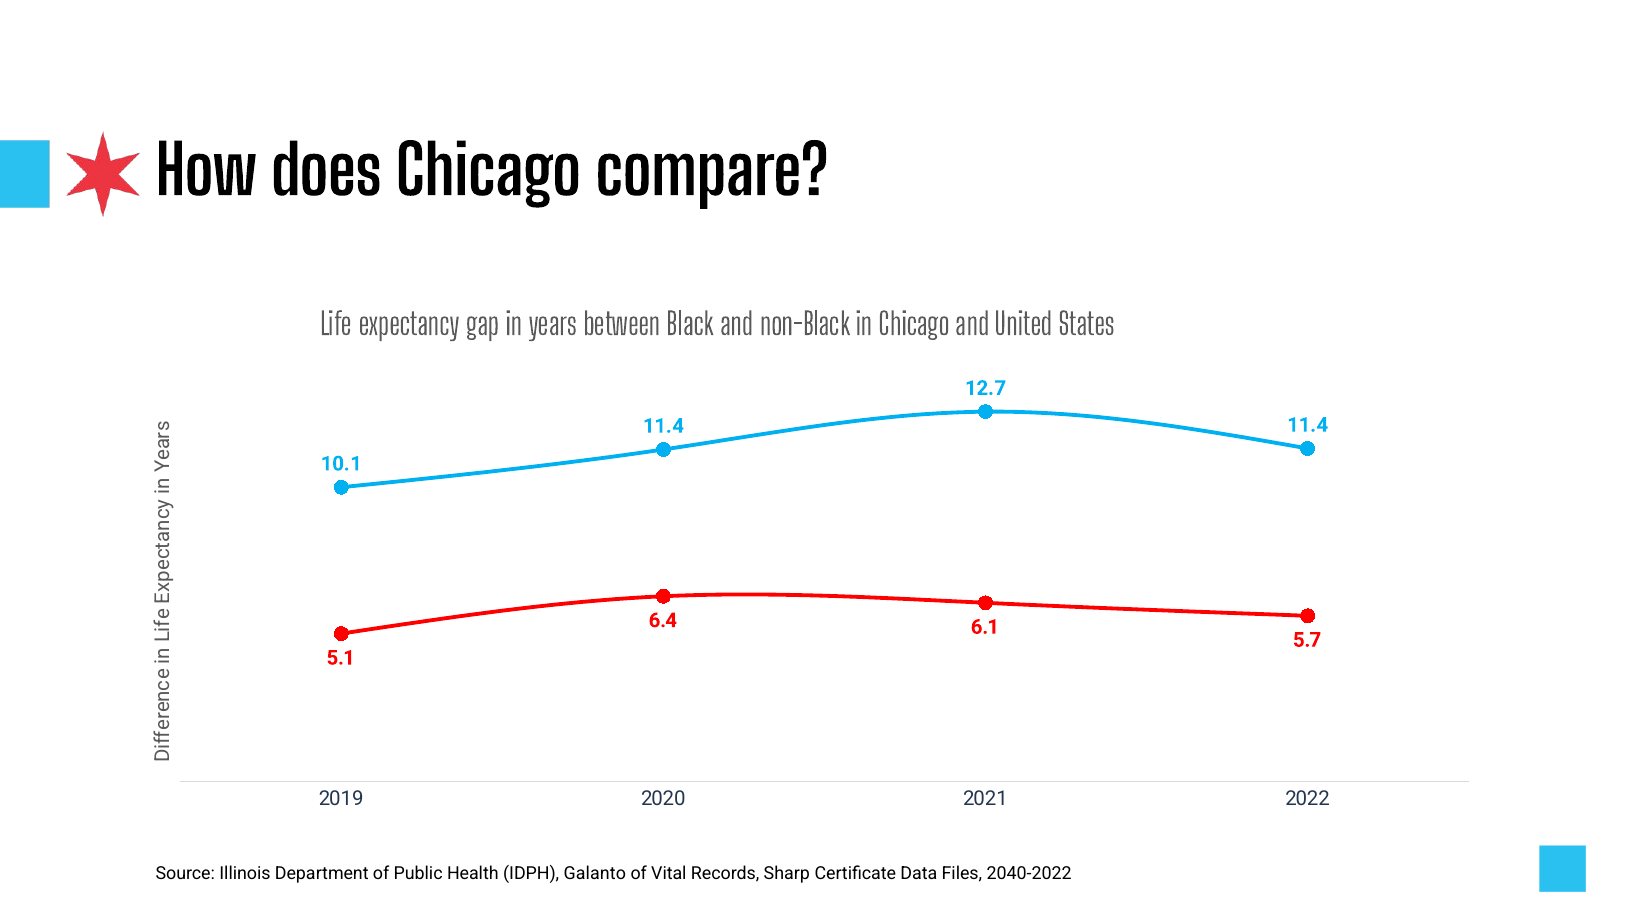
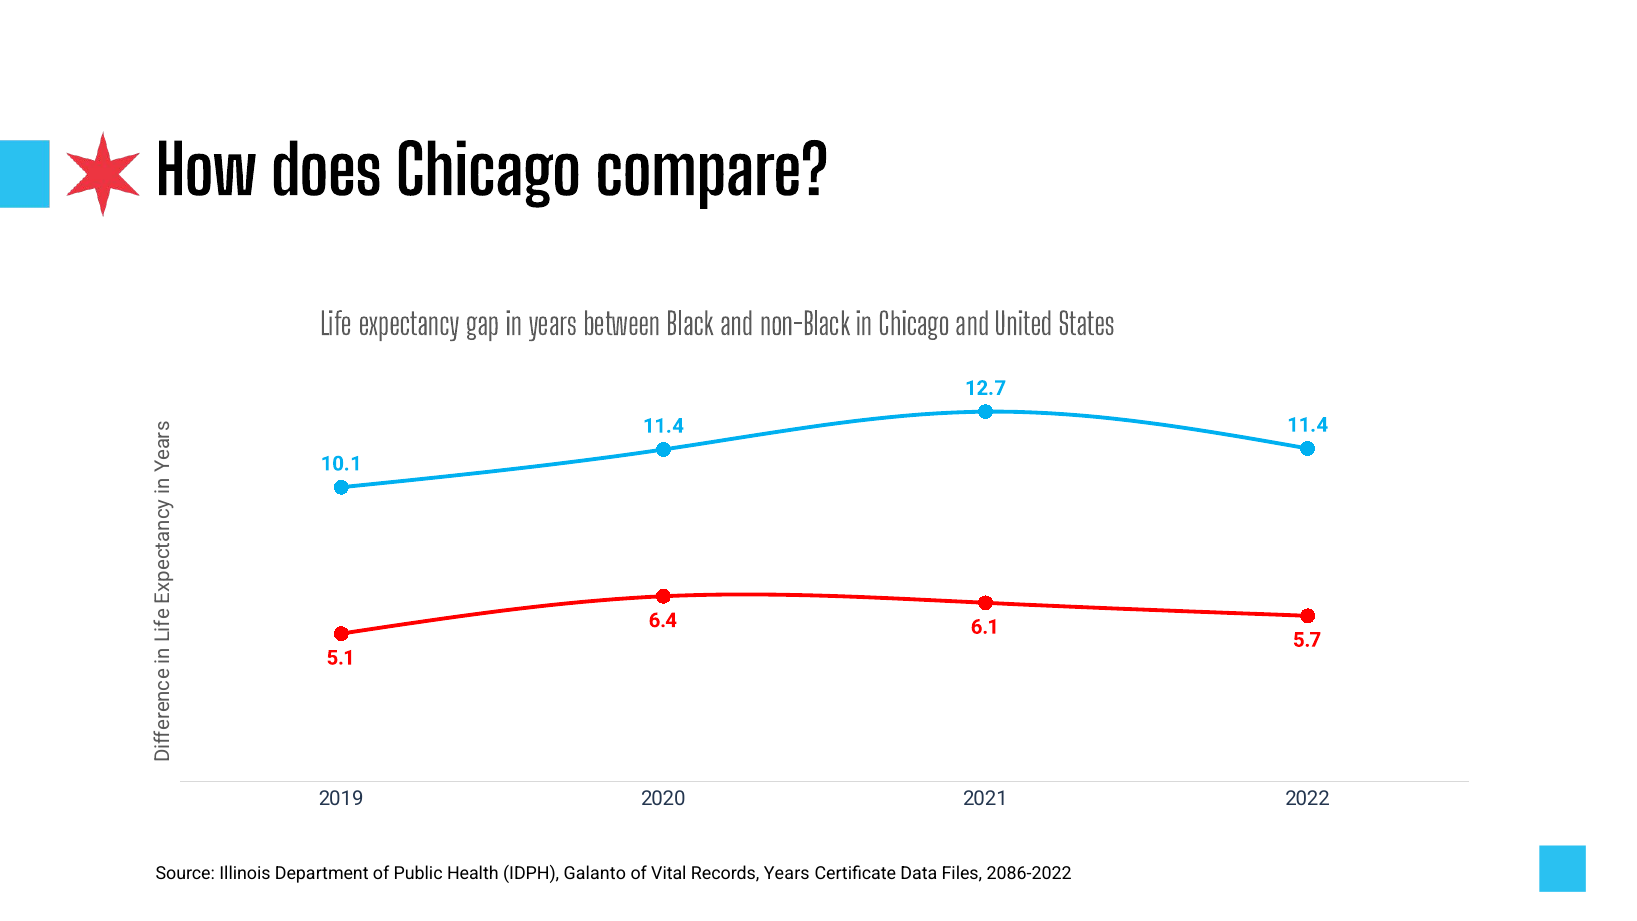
Records Sharp: Sharp -> Years (787, 874)
2040-2022: 2040-2022 -> 2086-2022 (1029, 874)
